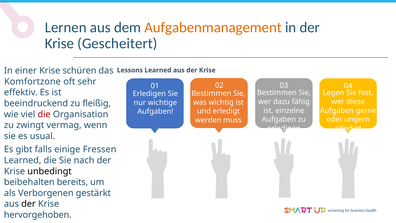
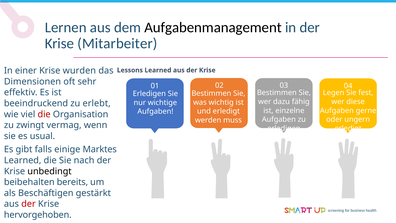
Aufgabenmanagement colour: orange -> black (213, 27)
Gescheitert: Gescheitert -> Mitarbeiter (117, 43)
schüren: schüren -> wurden (79, 71)
Komfortzone: Komfortzone -> Dimensionen (32, 81)
fleißig: fleißig -> erlebt (97, 103)
Fressen: Fressen -> Marktes (100, 149)
Verborgenen: Verborgenen -> Beschäftigen (46, 193)
der colour: black -> red (29, 204)
